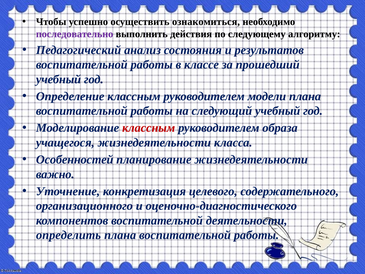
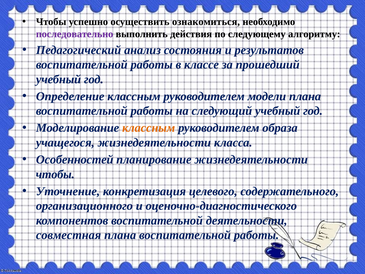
классным colour: red -> orange (149, 128)
важно: важно -> чтобы (55, 174)
определить: определить -> совместная (69, 235)
